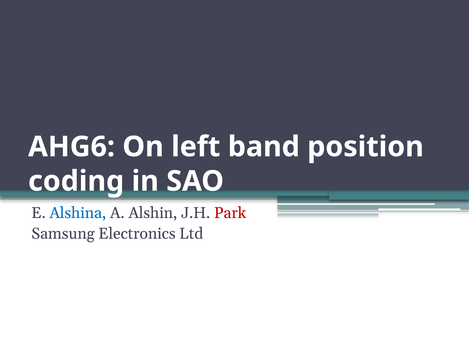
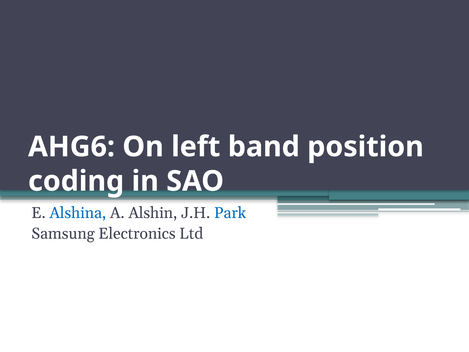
Park colour: red -> blue (230, 213)
